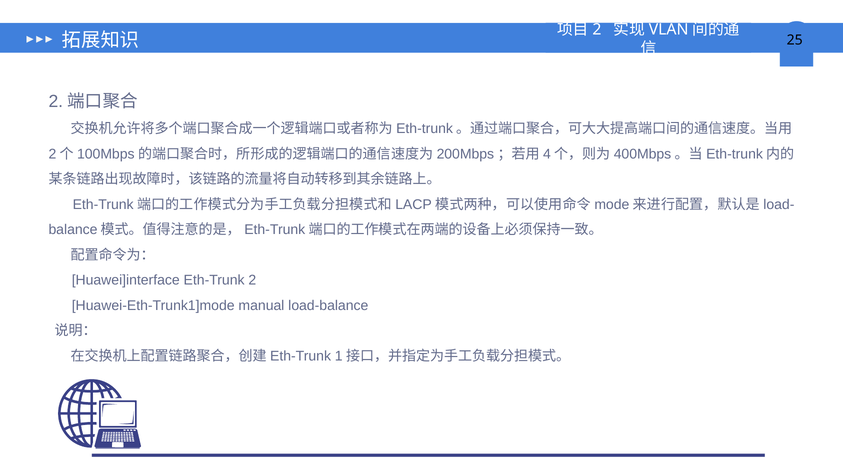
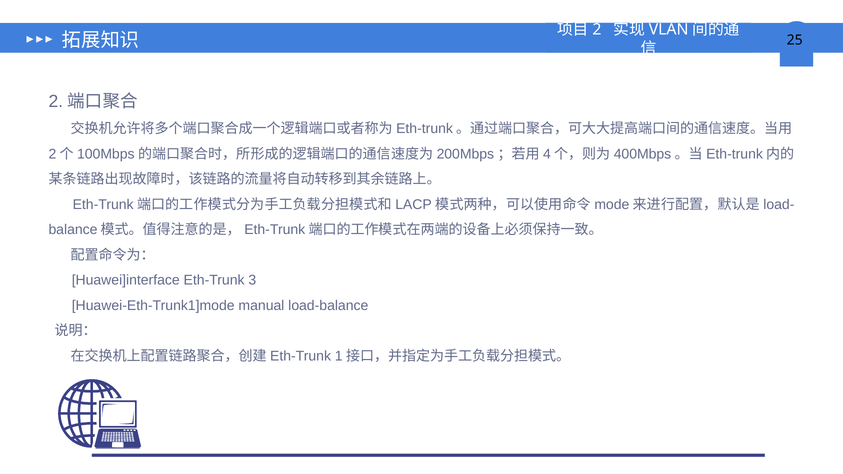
2: 2 -> 3 (252, 280)
